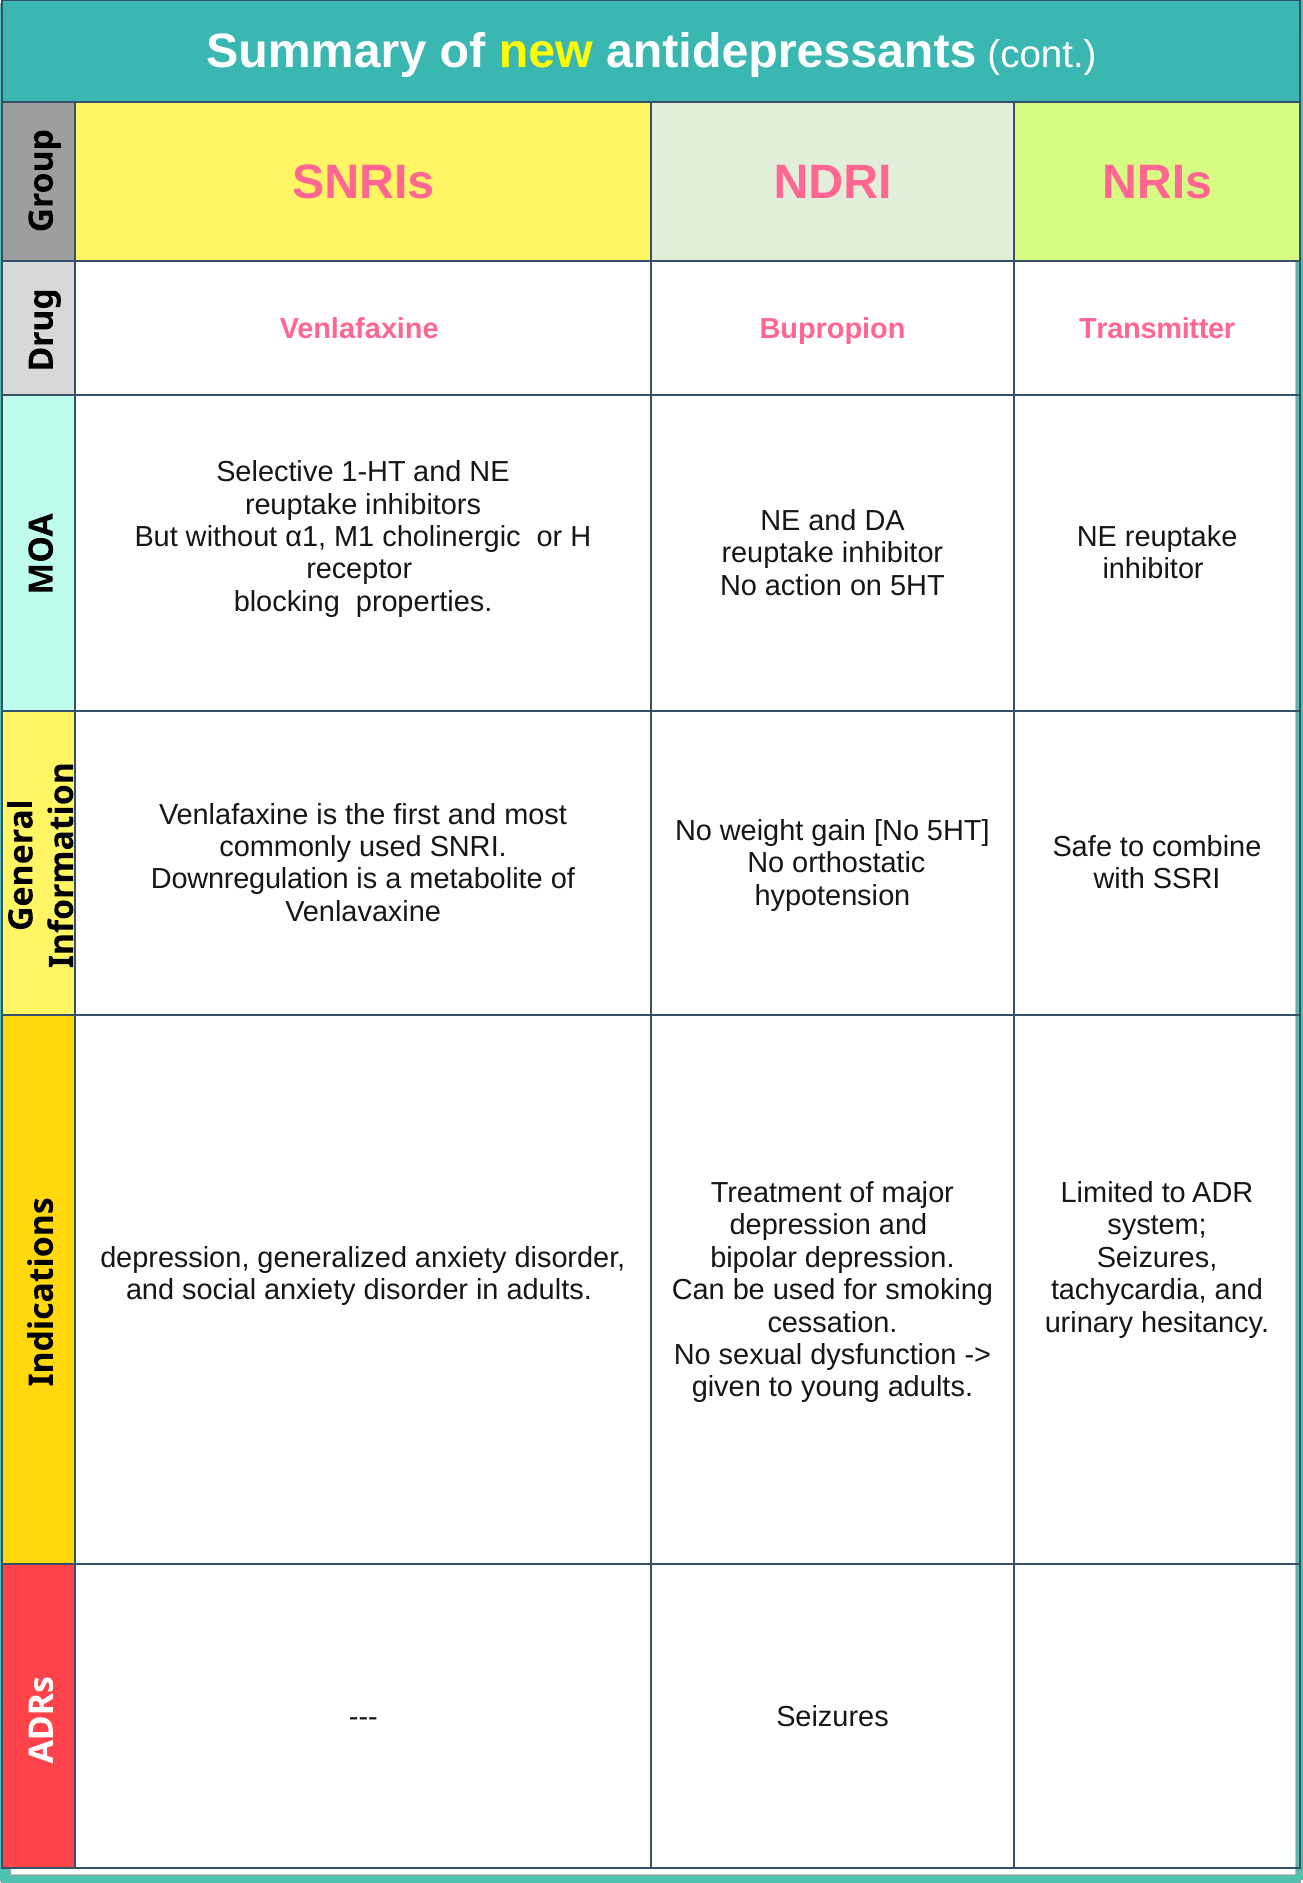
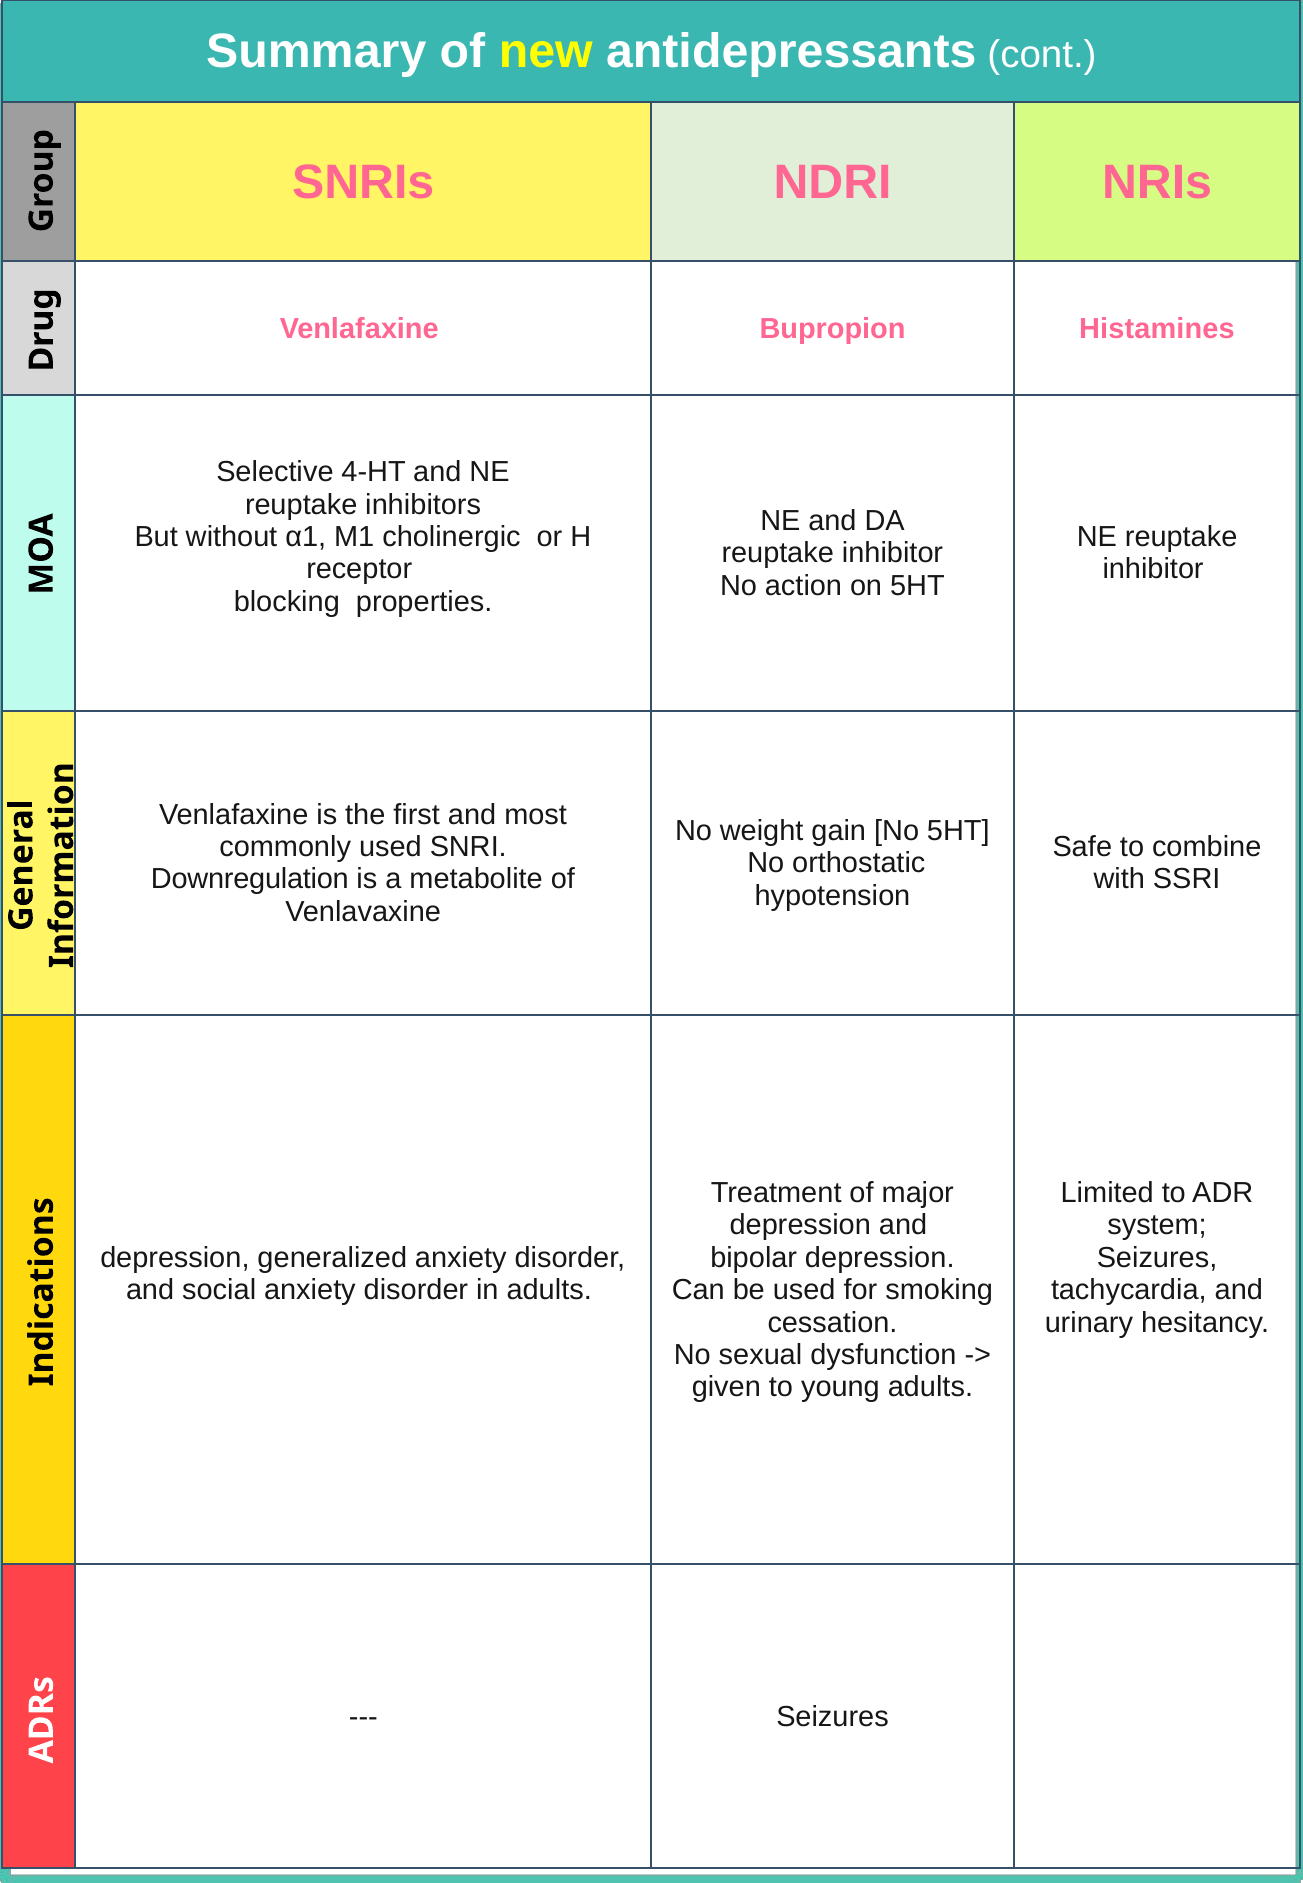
Transmitter: Transmitter -> Histamines (1157, 328)
1-HT: 1-HT -> 4-HT (374, 472)
